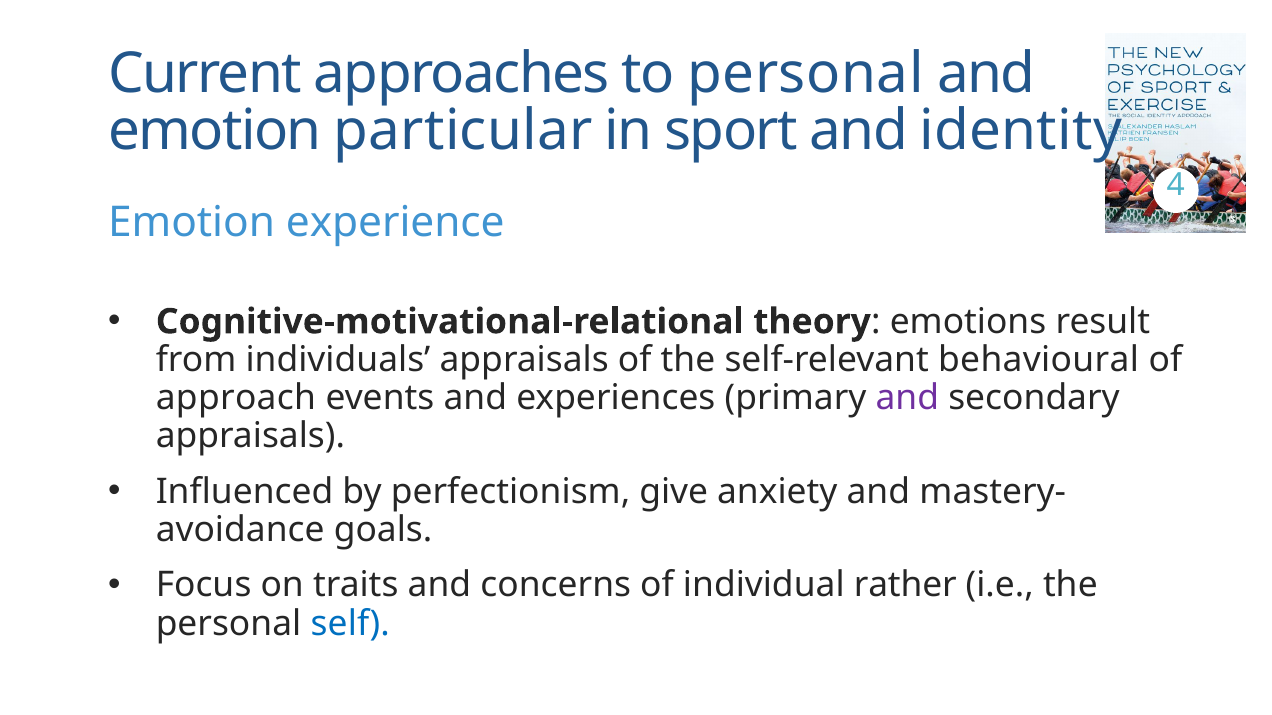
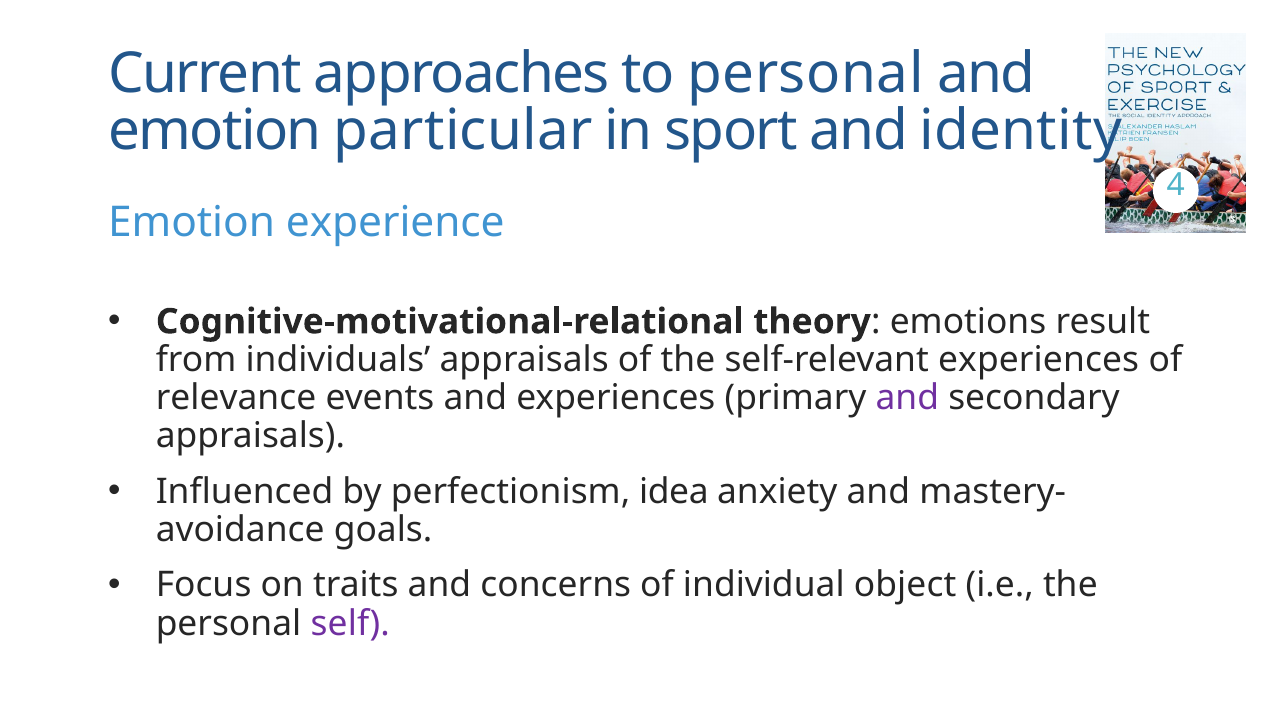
self-relevant behavioural: behavioural -> experiences (1039, 360)
approach: approach -> relevance (236, 398)
give: give -> idea (674, 492)
rather: rather -> object (905, 586)
self colour: blue -> purple (350, 624)
